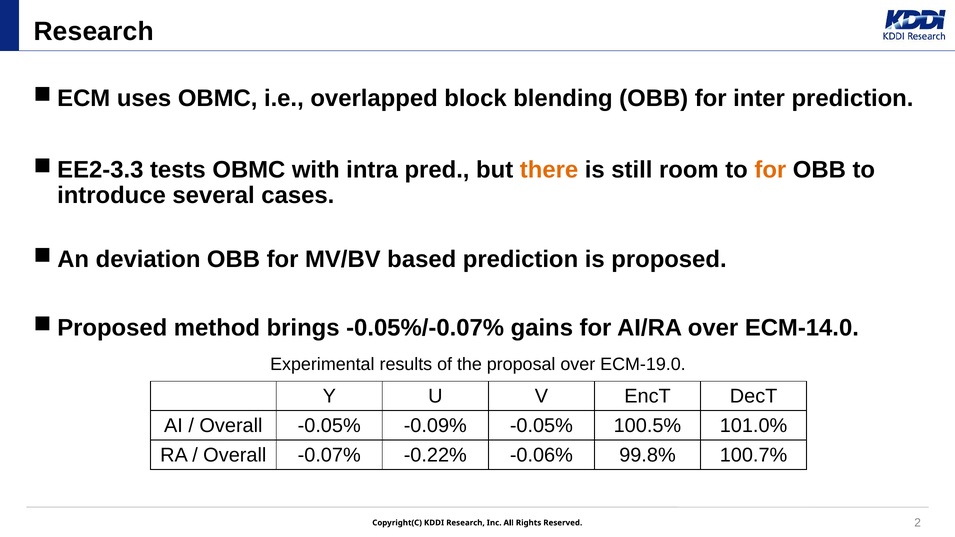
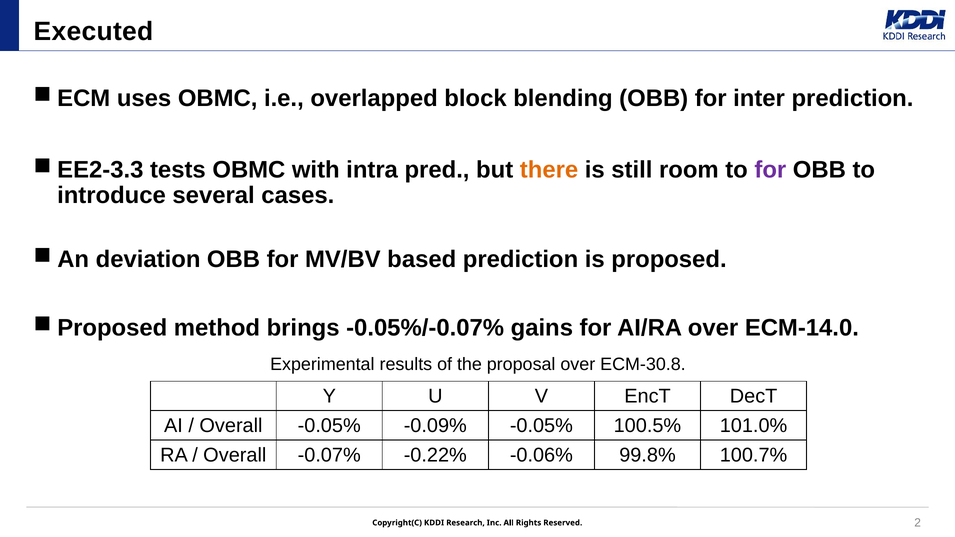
Research: Research -> Executed (94, 31)
for colour: orange -> purple (770, 170)
ECM-19.0: ECM-19.0 -> ECM-30.8 (643, 364)
